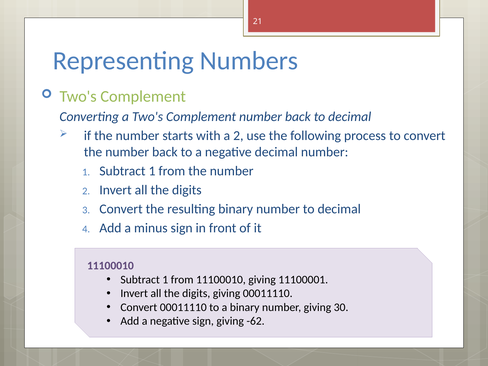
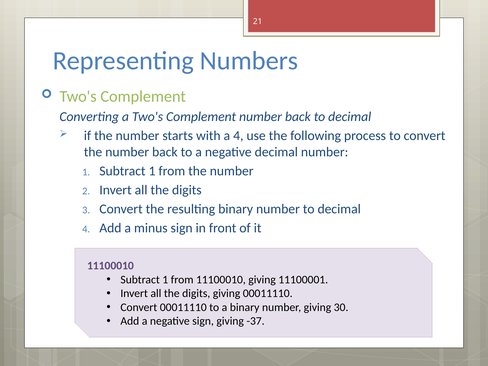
a 2: 2 -> 4 (238, 136)
-62: -62 -> -37 (256, 321)
